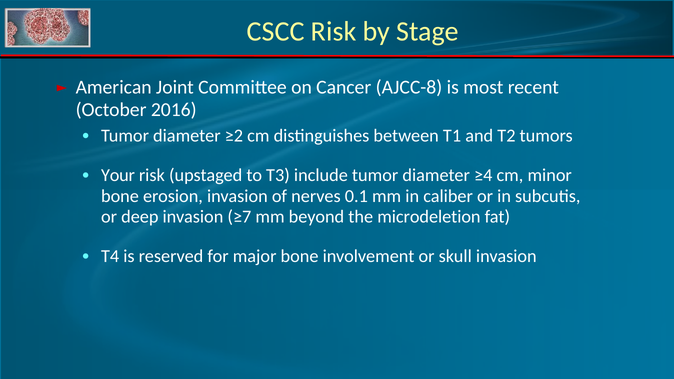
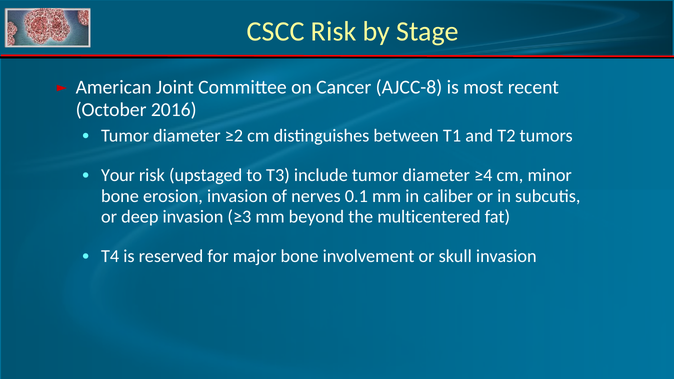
≥7: ≥7 -> ≥3 (239, 217)
microdeletion: microdeletion -> multicentered (429, 217)
